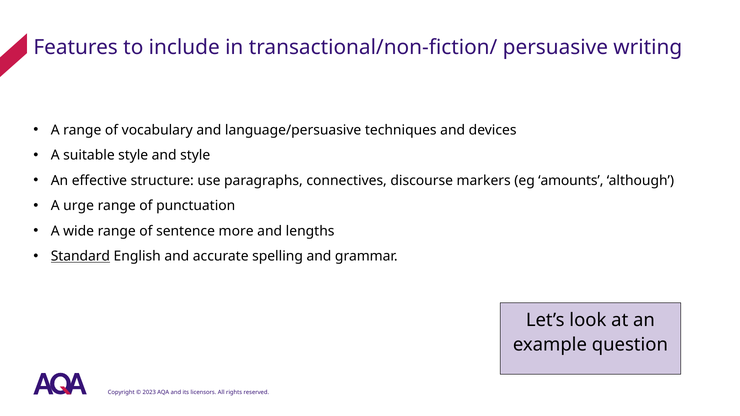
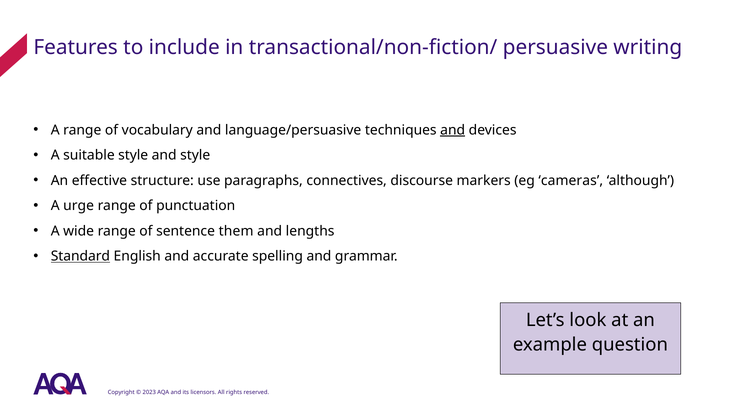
and underline: none -> present (453, 130)
amounts: amounts -> cameras (571, 181)
more: more -> them (236, 231)
